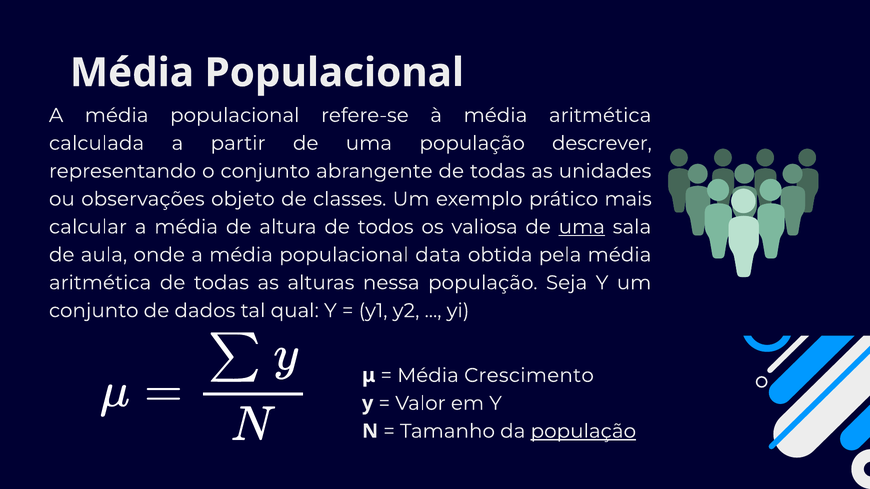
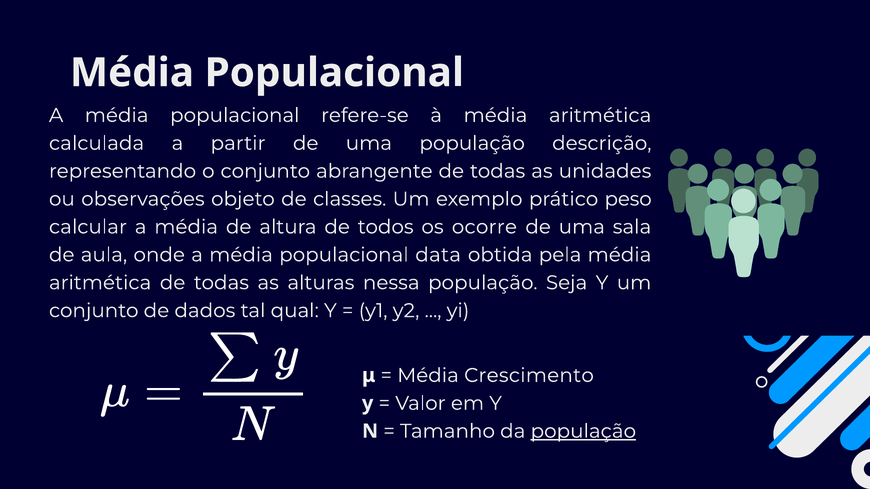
descrever: descrever -> descrição (602, 143)
mais: mais -> peso (628, 199)
valiosa: valiosa -> ocorre (484, 227)
uma underline: present -> none (582, 227)
